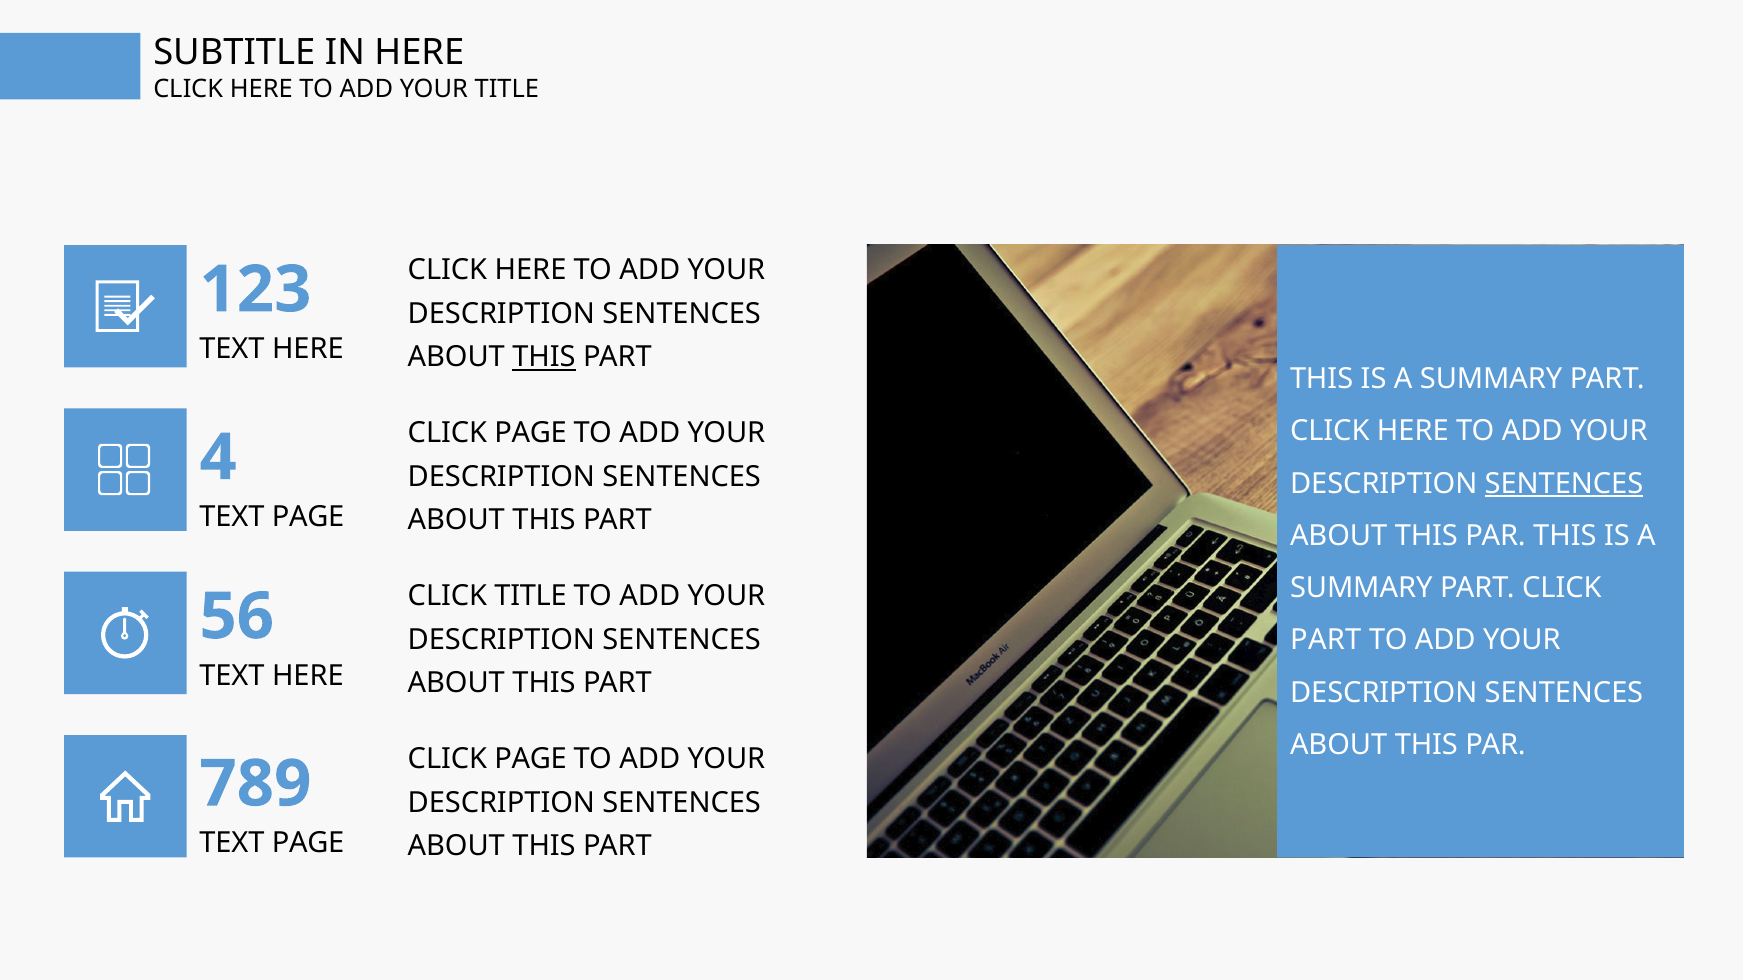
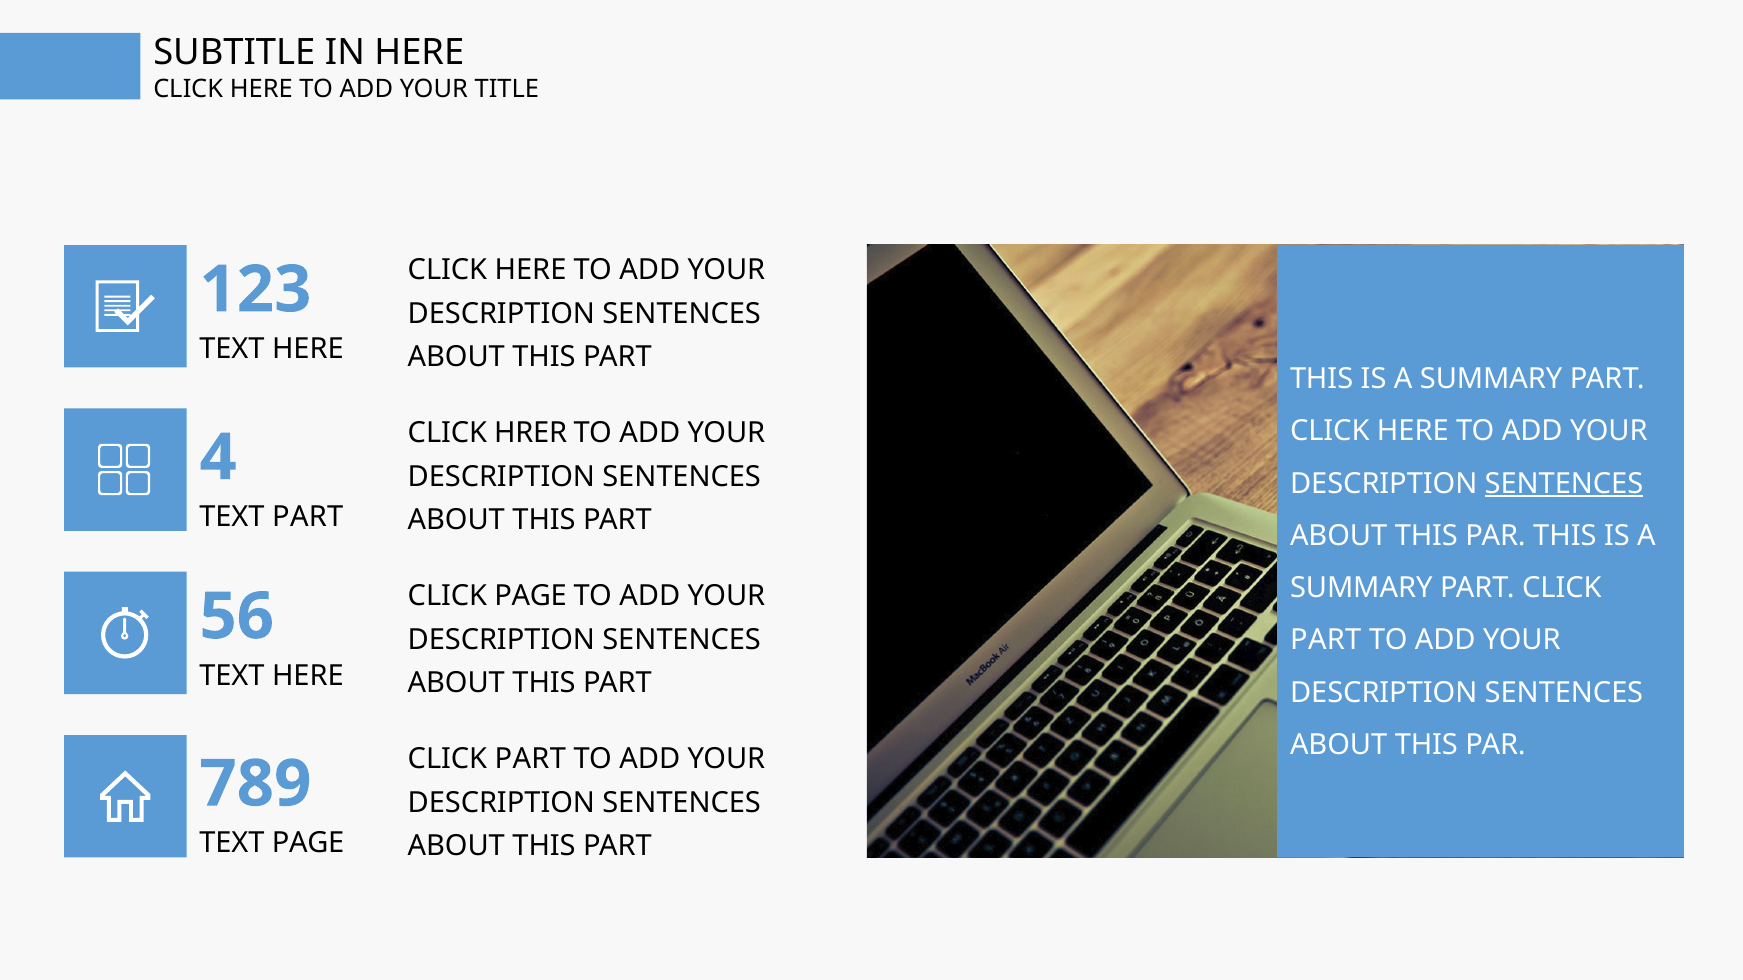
THIS underline: present -> none (544, 357)
PAGE: PAGE -> HRER (531, 433)
PAGE: PAGE -> PART (308, 517)
CLICK TITLE: TITLE -> PAGE (531, 596)
PAGE: PAGE -> PART (530, 759)
